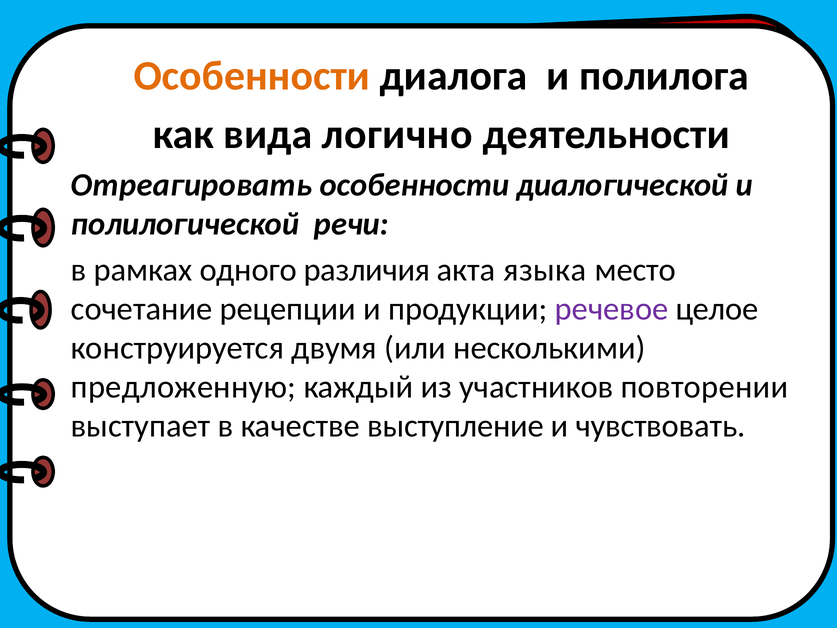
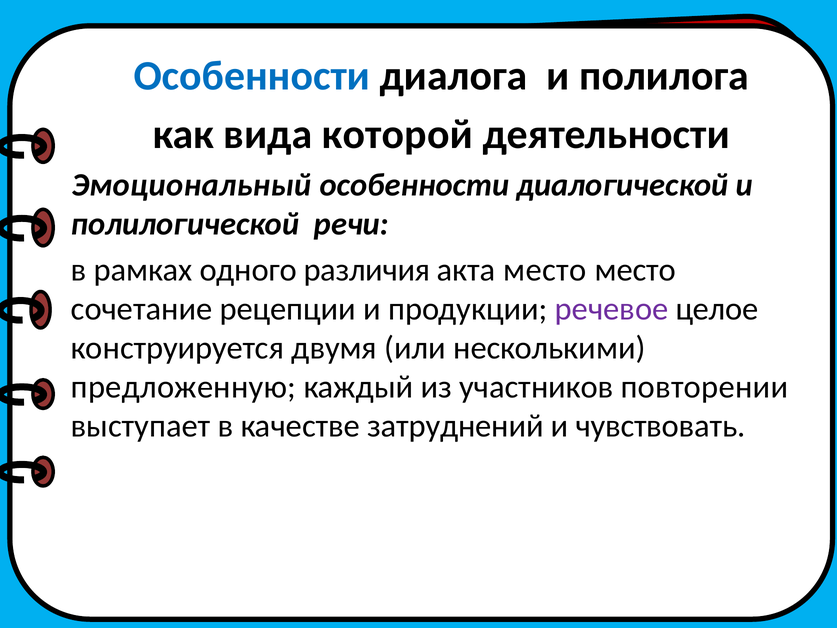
Особенности colour: orange -> blue (252, 76)
логично: логично -> которой (397, 134)
Отреагировать: Отреагировать -> Эмоциональный (191, 185)
акта языка: языка -> место (545, 270)
выступление: выступление -> затруднений (455, 426)
